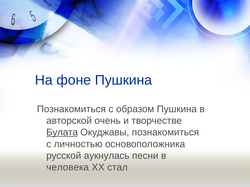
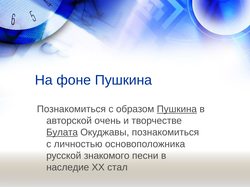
Пушкина underline: none -> present (177, 109)
аукнулась: аукнулась -> знакомого (107, 156)
человека: человека -> наследие (68, 168)
